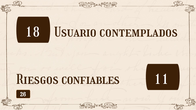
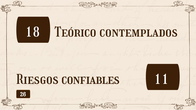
Usuario: Usuario -> Teórico (75, 32)
